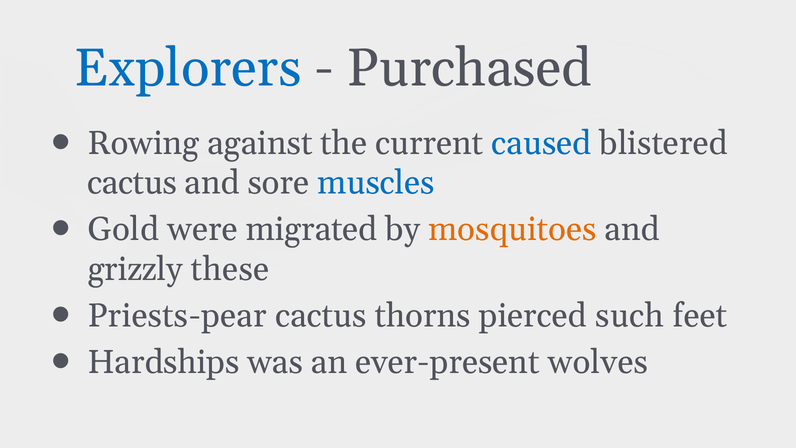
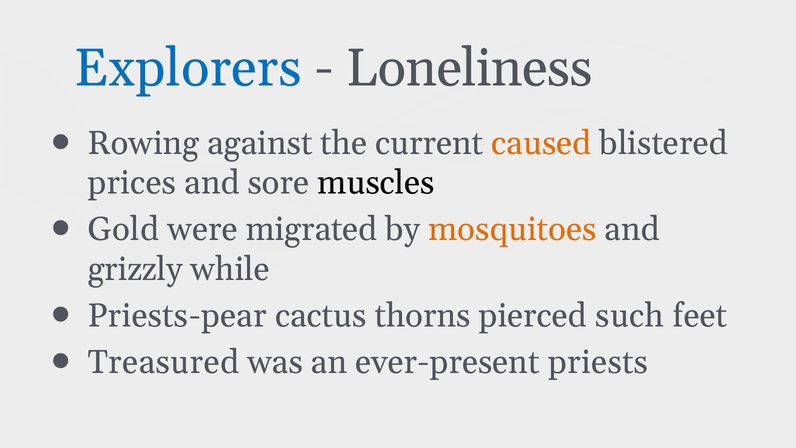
Purchased: Purchased -> Loneliness (469, 68)
caused colour: blue -> orange (541, 143)
cactus: cactus -> prices (132, 183)
muscles colour: blue -> black (376, 183)
these: these -> while (230, 269)
Hardships: Hardships -> Treasured (163, 362)
wolves: wolves -> priests (598, 362)
